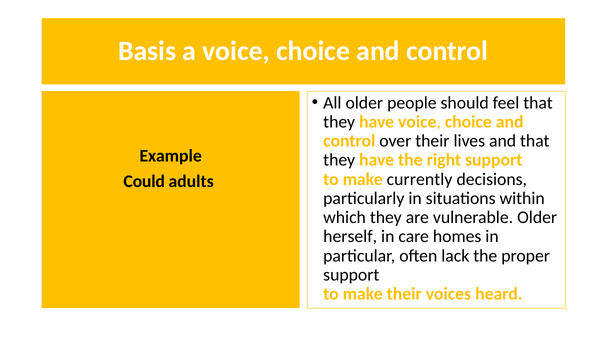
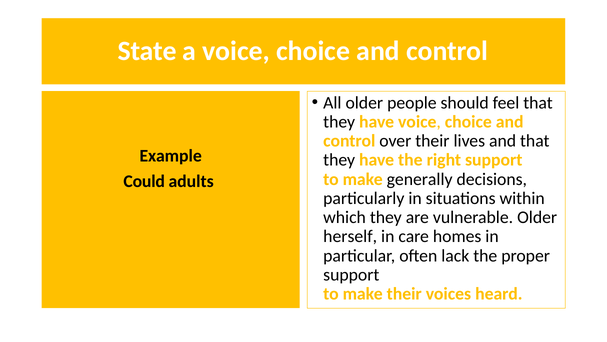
Basis: Basis -> State (147, 51)
currently: currently -> generally (420, 179)
